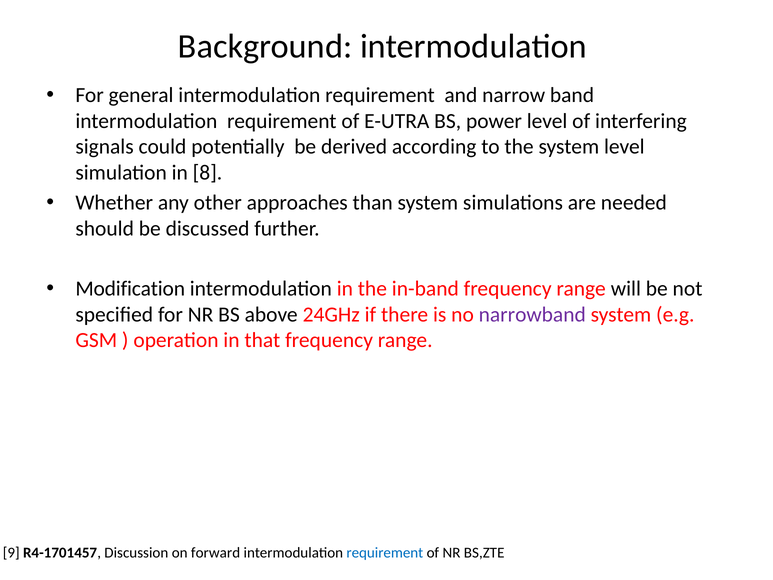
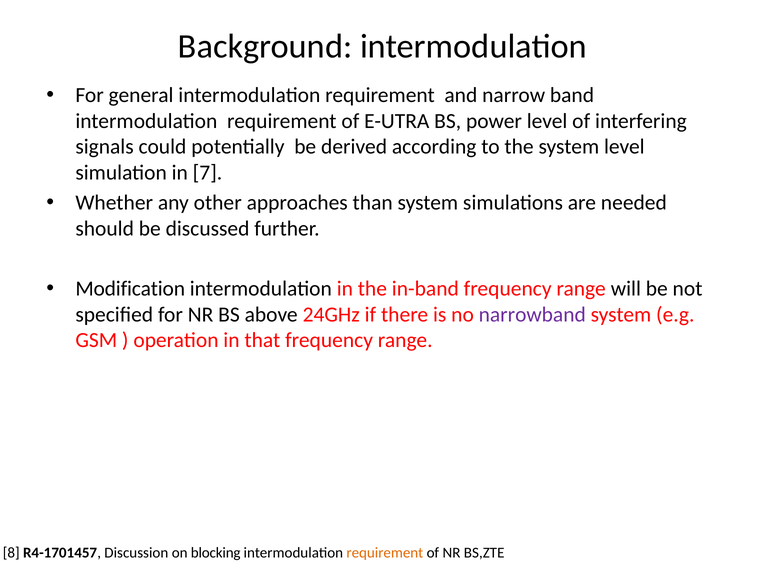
8: 8 -> 7 (208, 173)
9: 9 -> 8 (11, 553)
forward: forward -> blocking (216, 553)
requirement colour: blue -> orange (385, 553)
